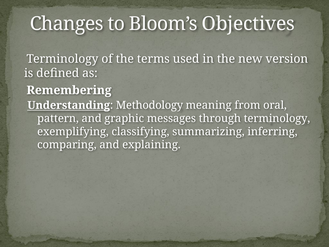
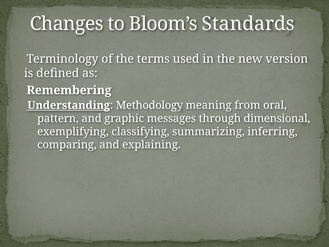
Objectives: Objectives -> Standards (248, 24)
through terminology: terminology -> dimensional (277, 118)
